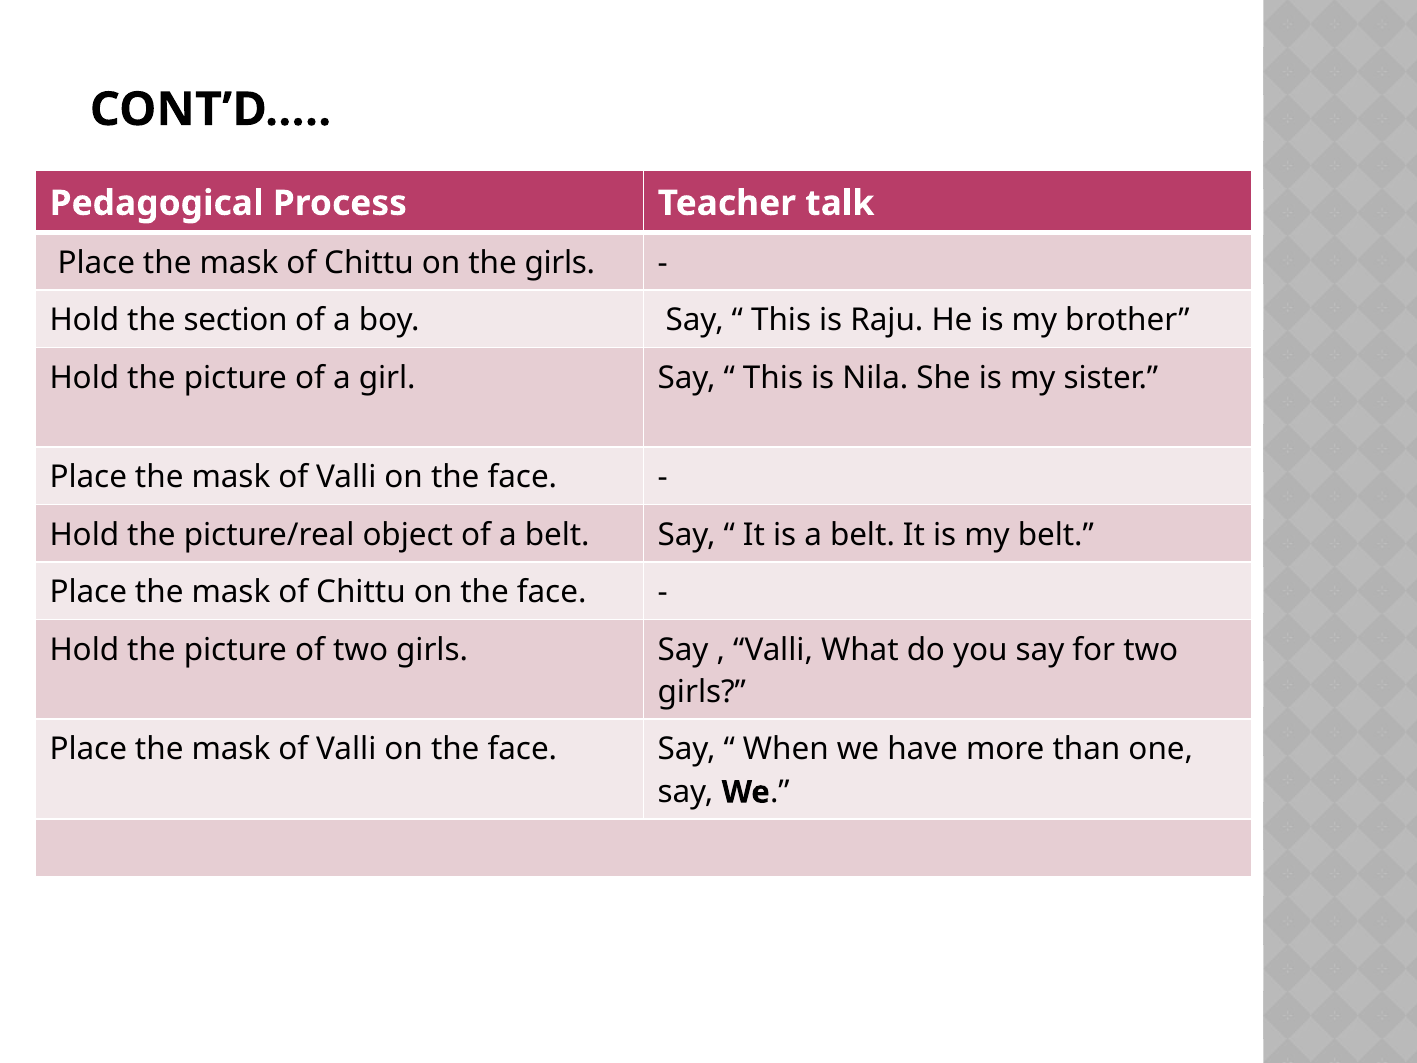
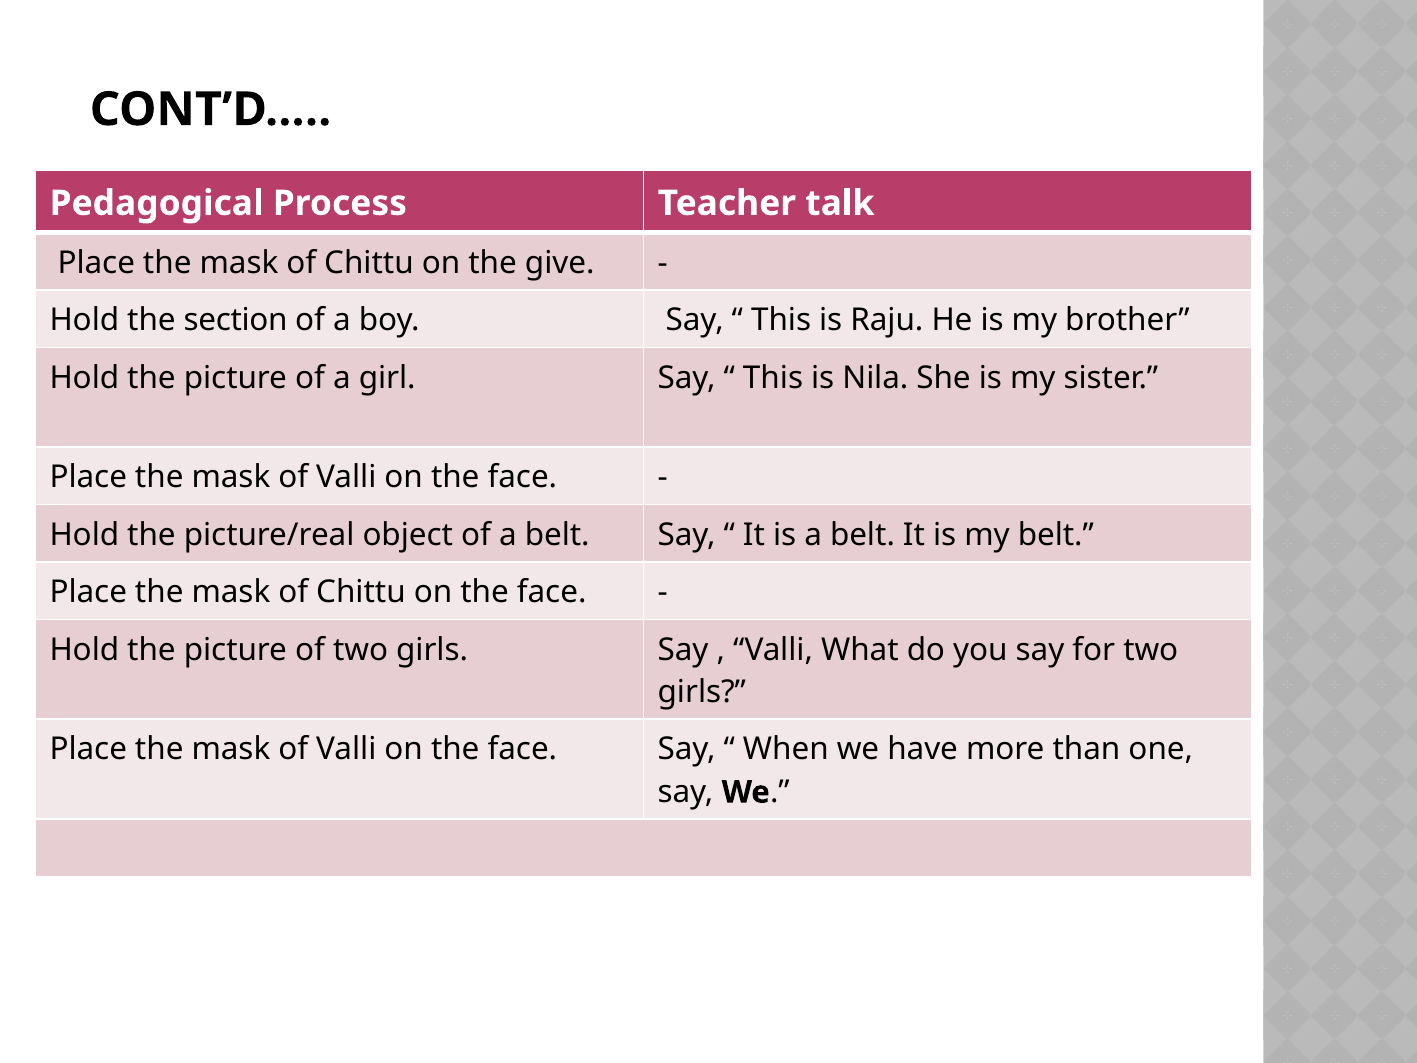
the girls: girls -> give (560, 263)
